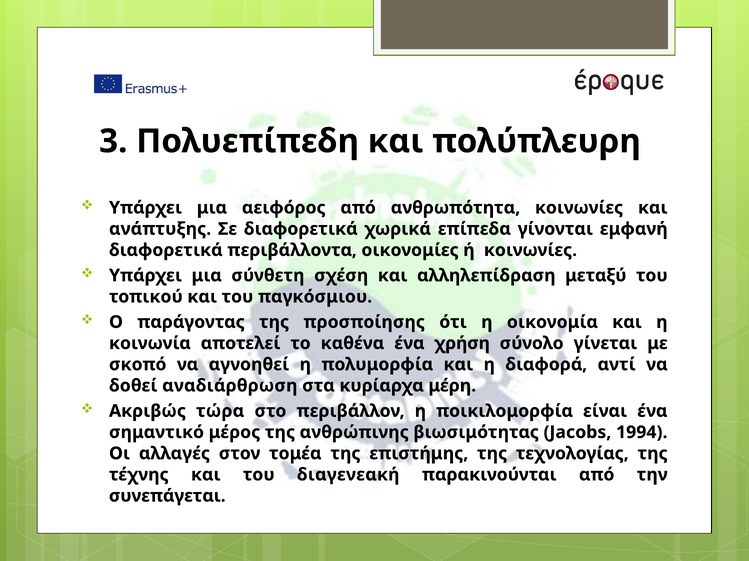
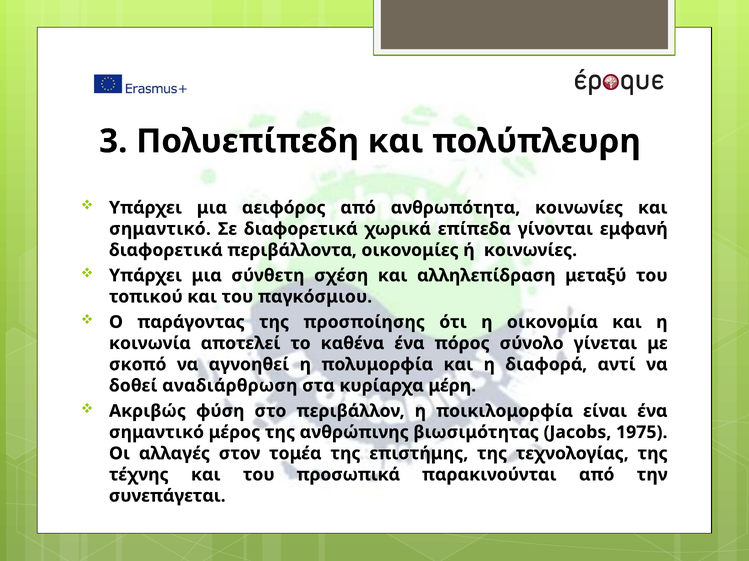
ανάπτυξης: ανάπτυξης -> σημαντικό (160, 229)
χρήση: χρήση -> πόρος (462, 344)
τώρα: τώρα -> φύση (220, 412)
1994: 1994 -> 1975 (642, 433)
διαγενεακή: διαγενεακή -> προσωπικά (348, 475)
